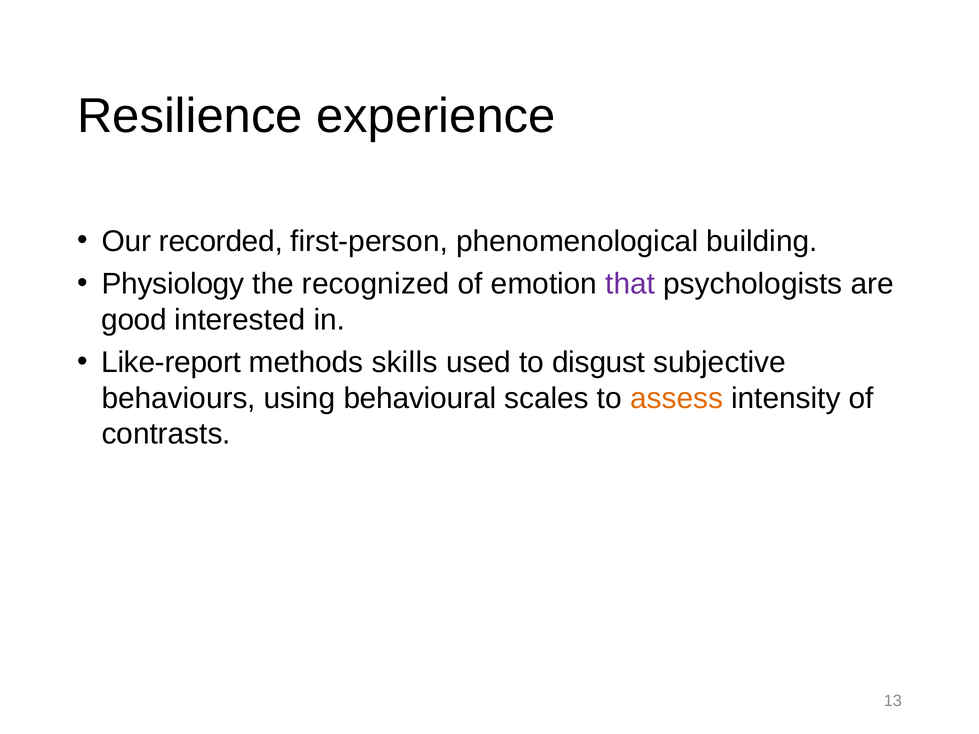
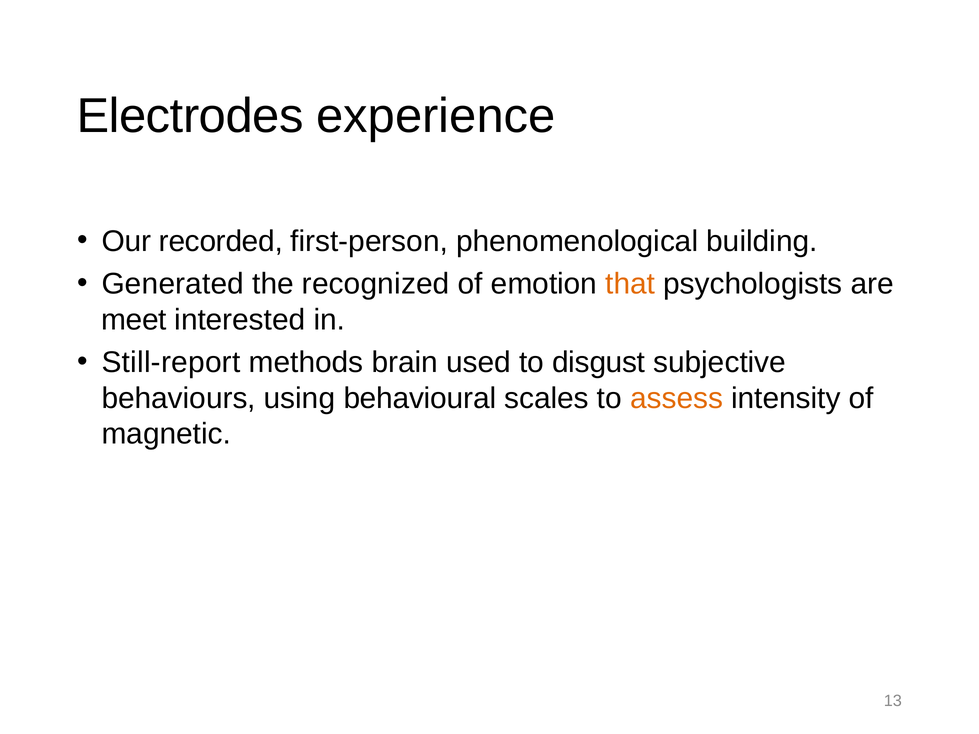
Resilience: Resilience -> Electrodes (190, 116)
Physiology: Physiology -> Generated (173, 284)
that colour: purple -> orange (630, 284)
good: good -> meet (134, 320)
Like-report: Like-report -> Still-report (171, 362)
skills: skills -> brain (405, 362)
contrasts: contrasts -> magnetic (166, 434)
